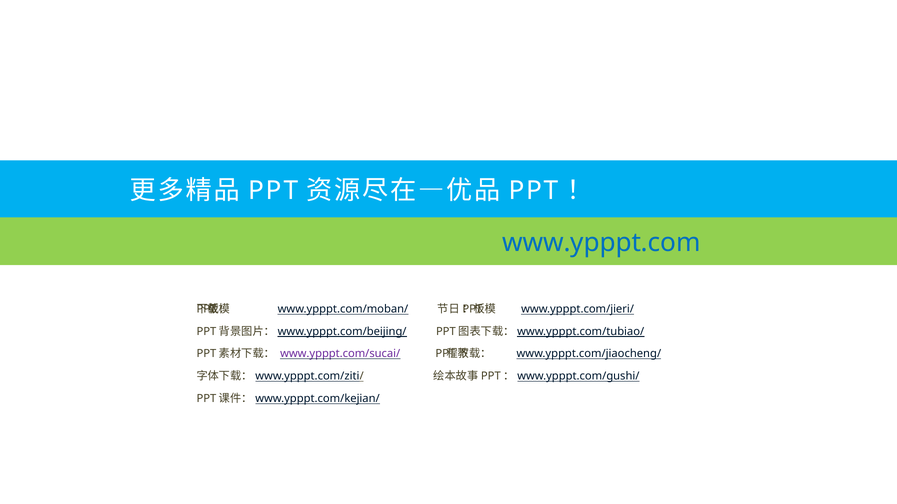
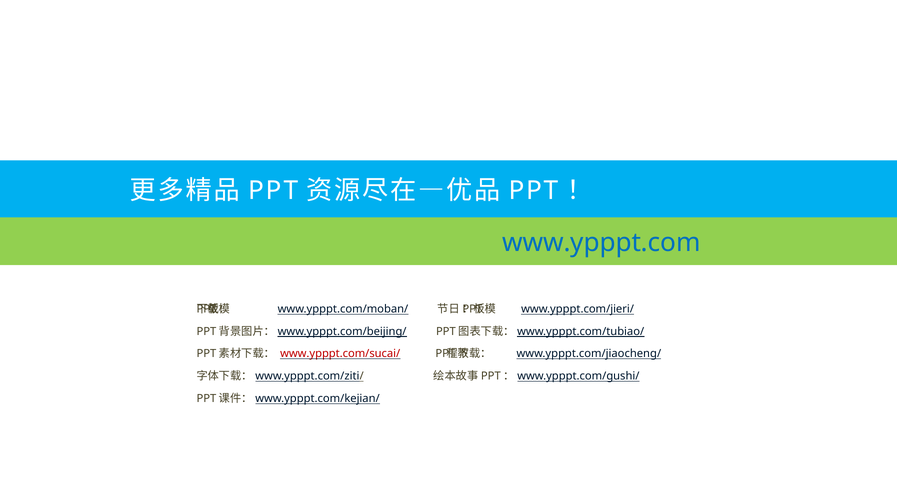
www.ypppt.com/sucai/ colour: purple -> red (340, 354)
